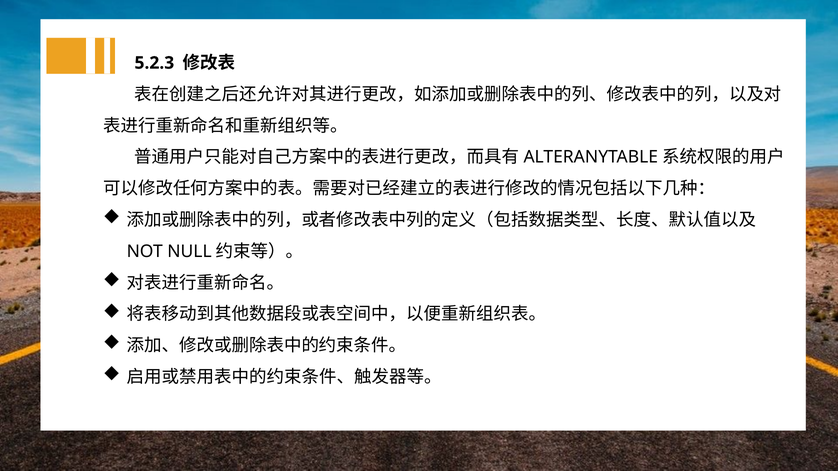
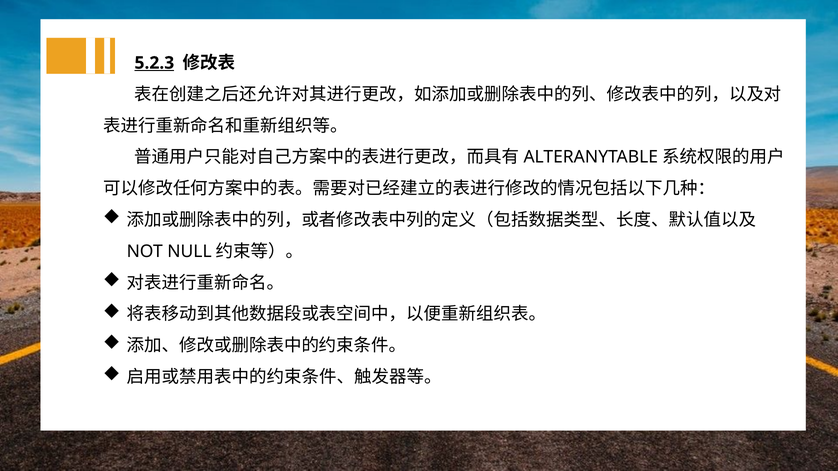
5.2.3 underline: none -> present (154, 63)
